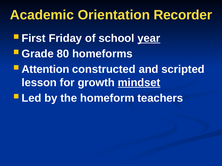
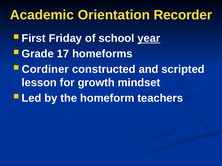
80: 80 -> 17 (63, 54)
Attention: Attention -> Cordiner (45, 69)
mindset underline: present -> none (139, 83)
